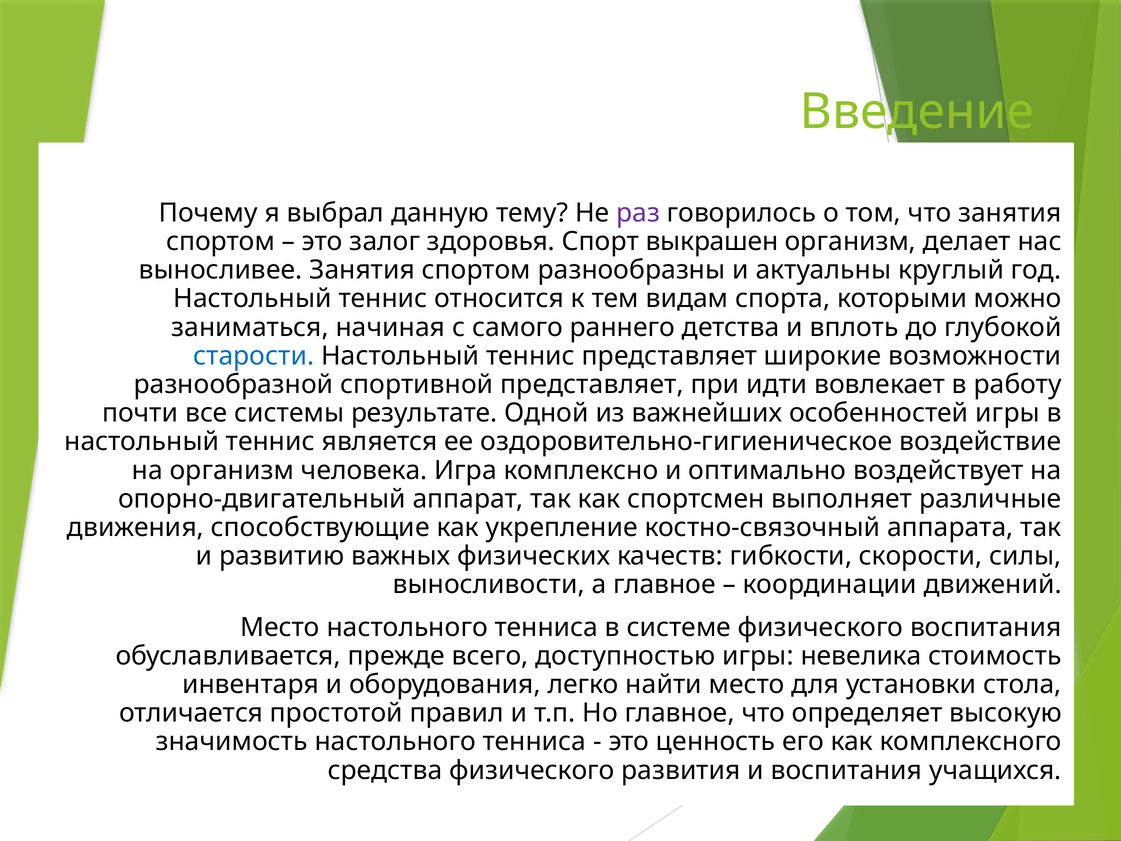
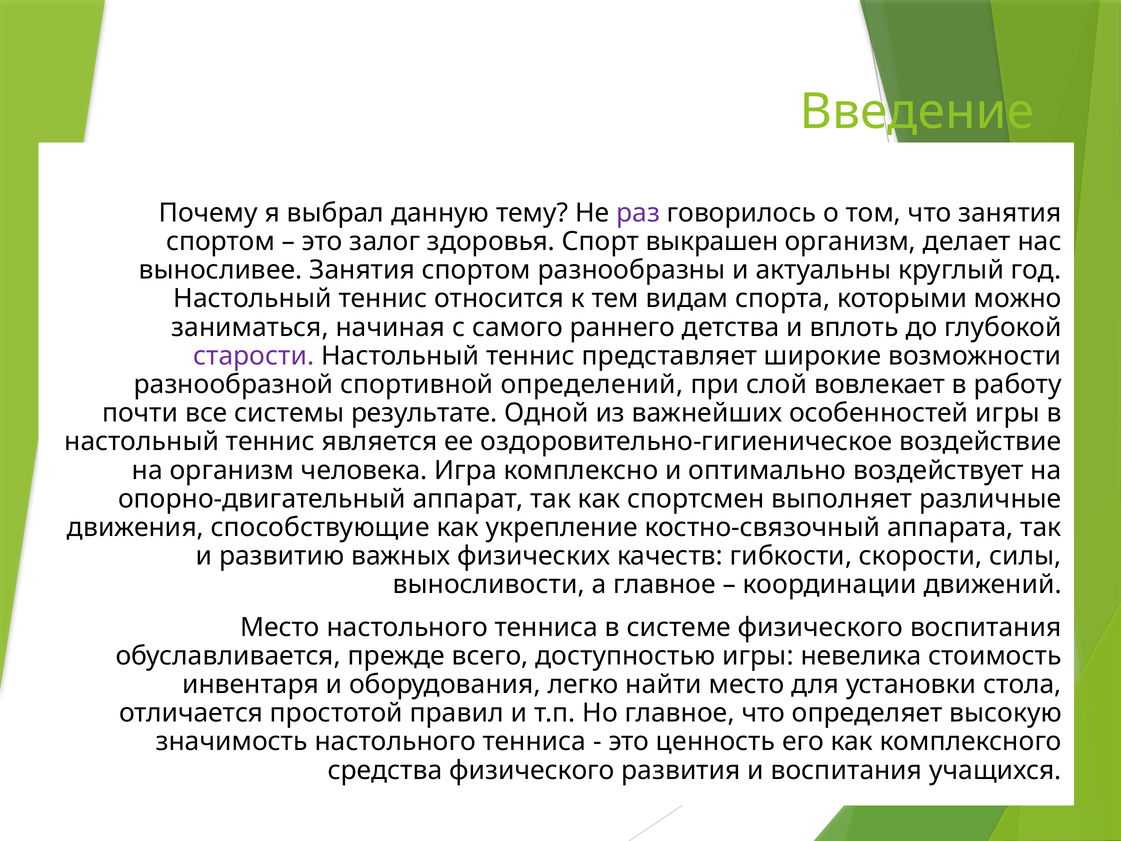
старости colour: blue -> purple (254, 356)
спортивной представляет: представляет -> определений (592, 384)
идти: идти -> слой (777, 384)
